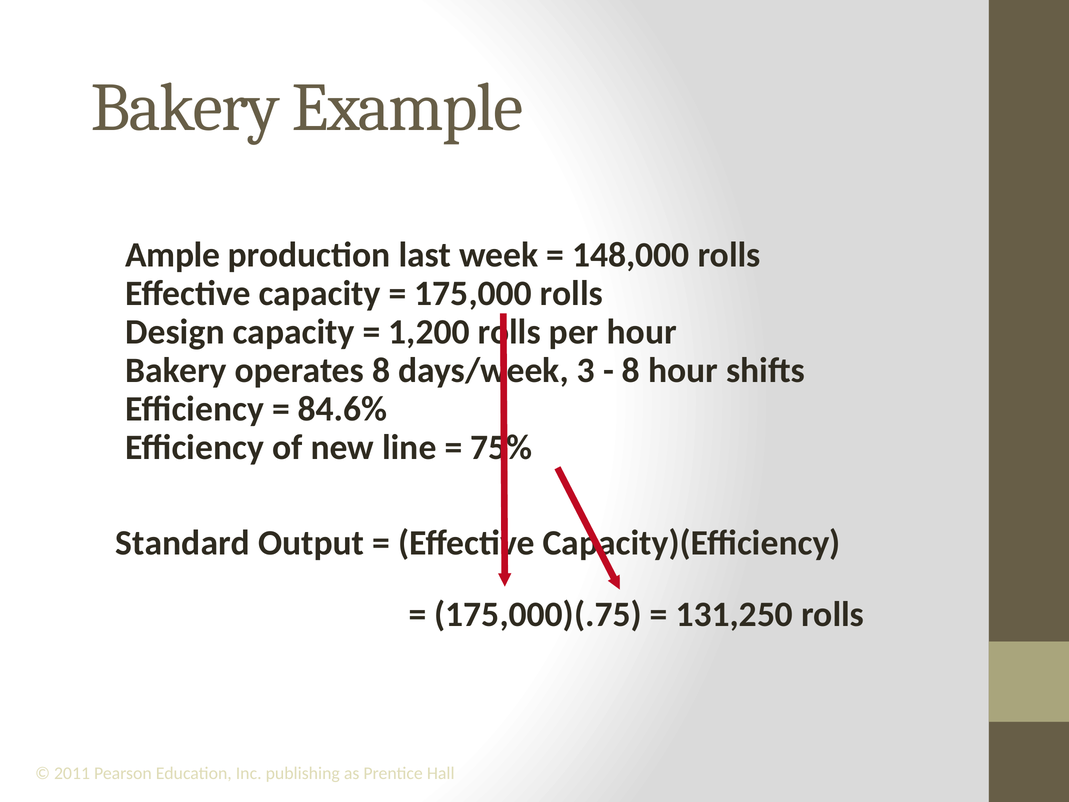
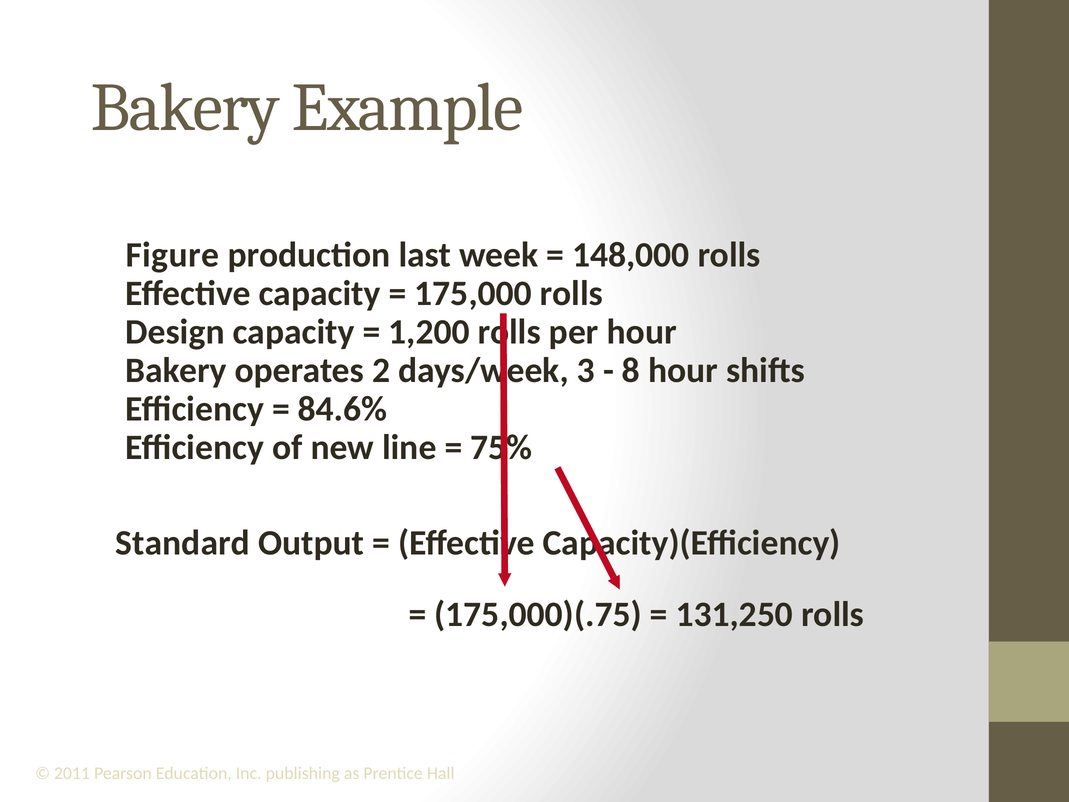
Ample: Ample -> Figure (172, 255)
operates 8: 8 -> 2 (381, 370)
